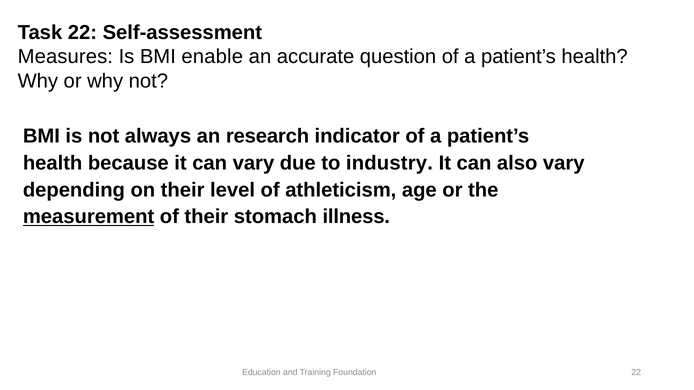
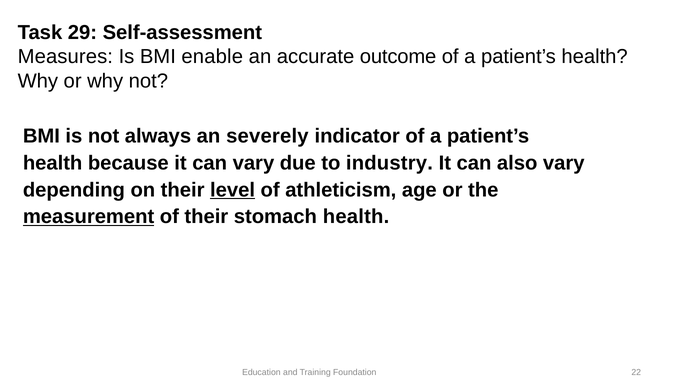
Task 22: 22 -> 29 (82, 33)
question: question -> outcome (398, 57)
research: research -> severely (267, 136)
level underline: none -> present (233, 190)
stomach illness: illness -> health (356, 217)
